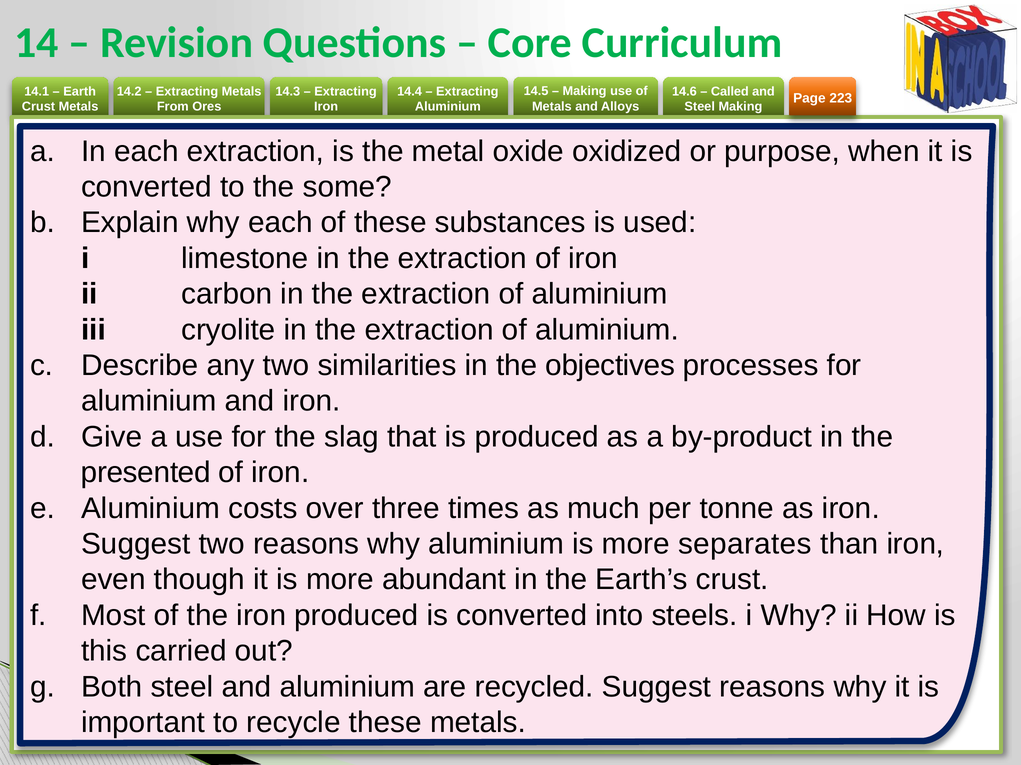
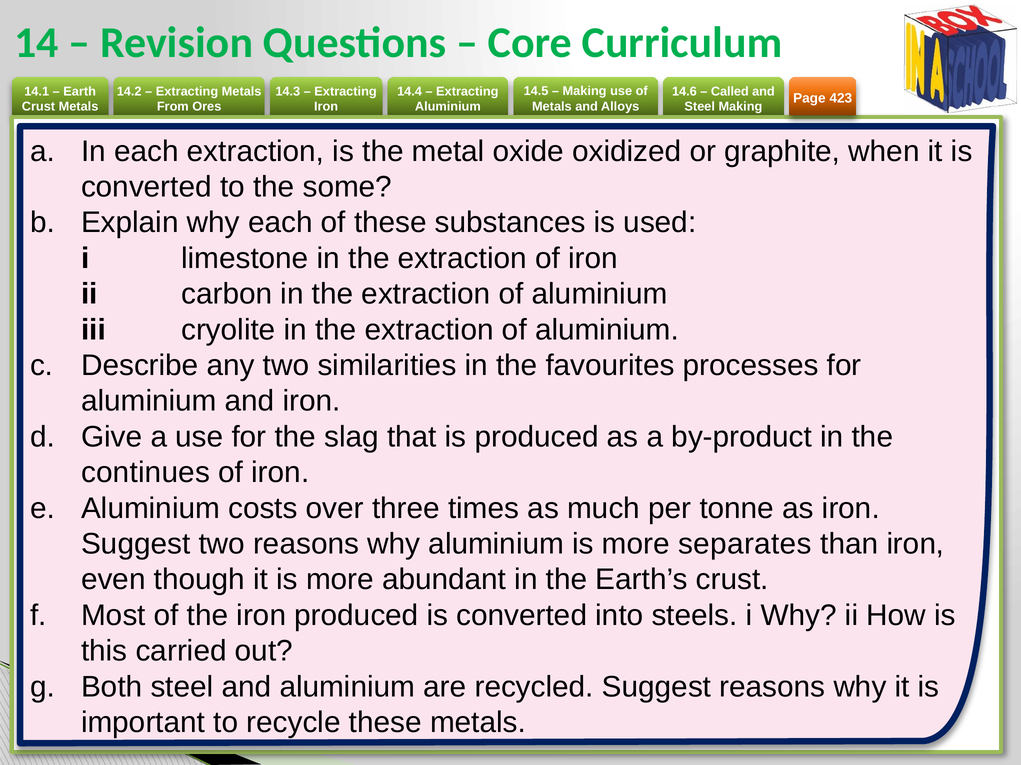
223: 223 -> 423 (841, 98)
purpose: purpose -> graphite (782, 151)
objectives: objectives -> favourites (610, 366)
presented: presented -> continues (146, 473)
